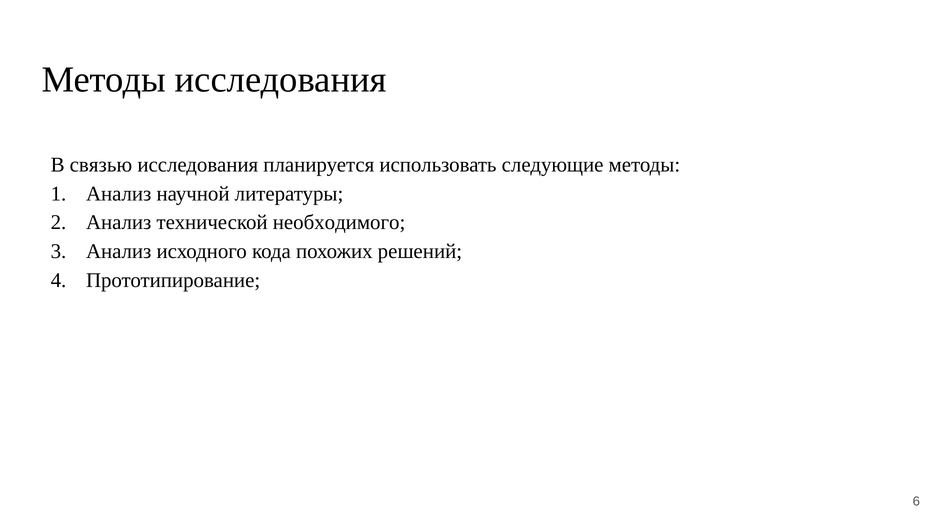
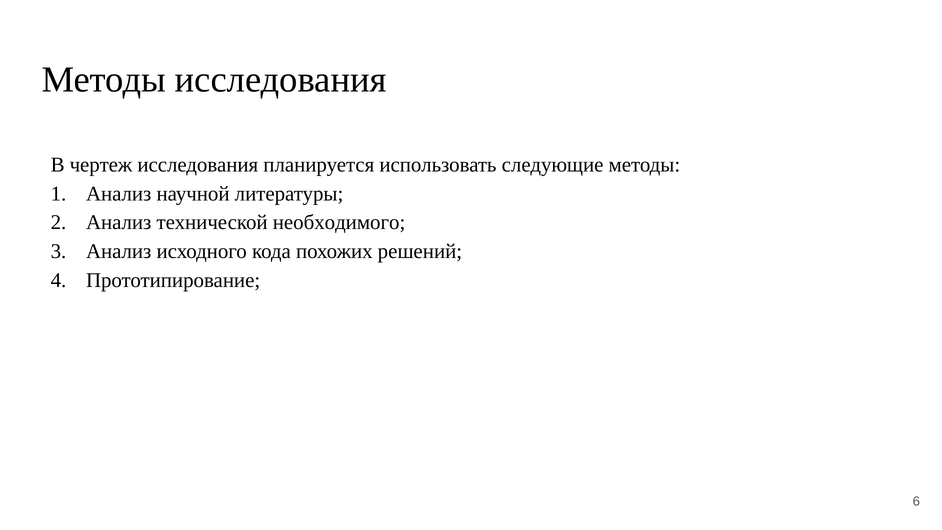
связью: связью -> чертеж (101, 165)
